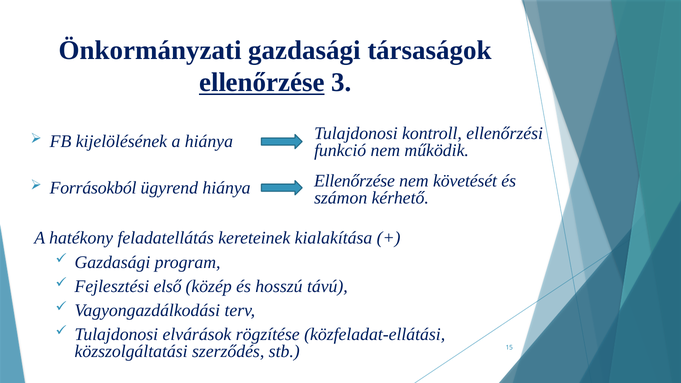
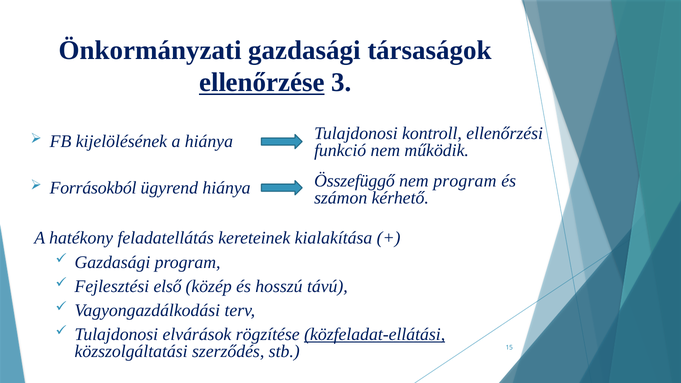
hiánya Ellenőrzése: Ellenőrzése -> Összefüggő (354, 181)
nem követését: követését -> program (465, 181)
közfeladat-ellátási underline: none -> present (375, 335)
